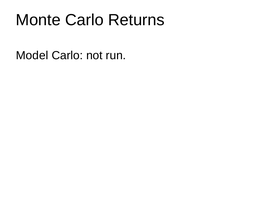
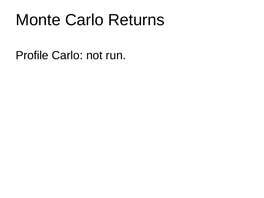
Model: Model -> Profile (32, 55)
